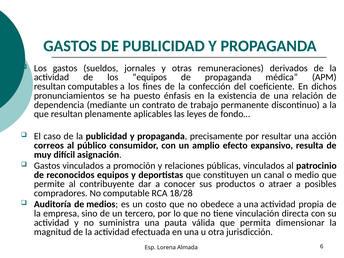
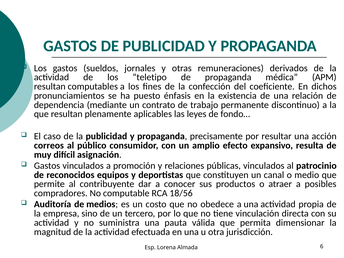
los equipos: equipos -> teletipo (150, 77)
18/28: 18/28 -> 18/56 (181, 193)
